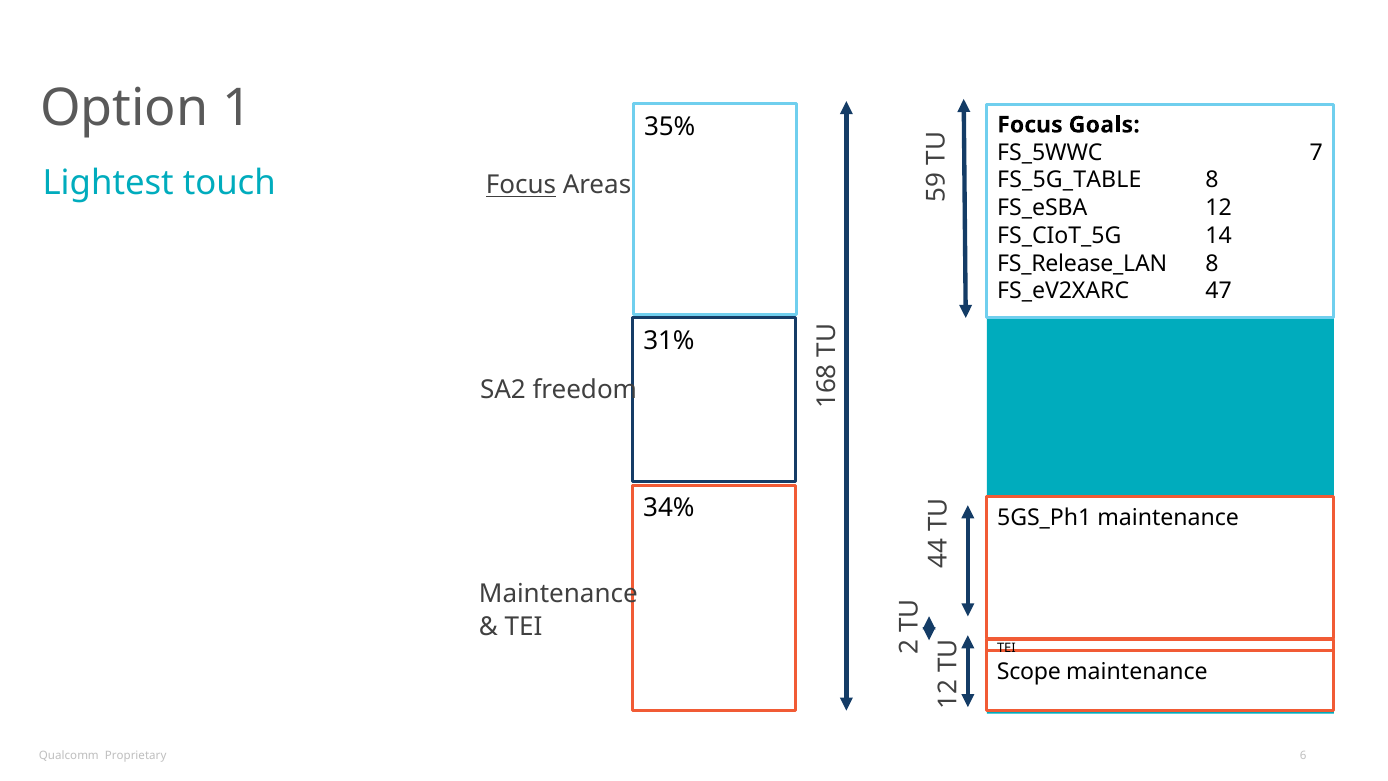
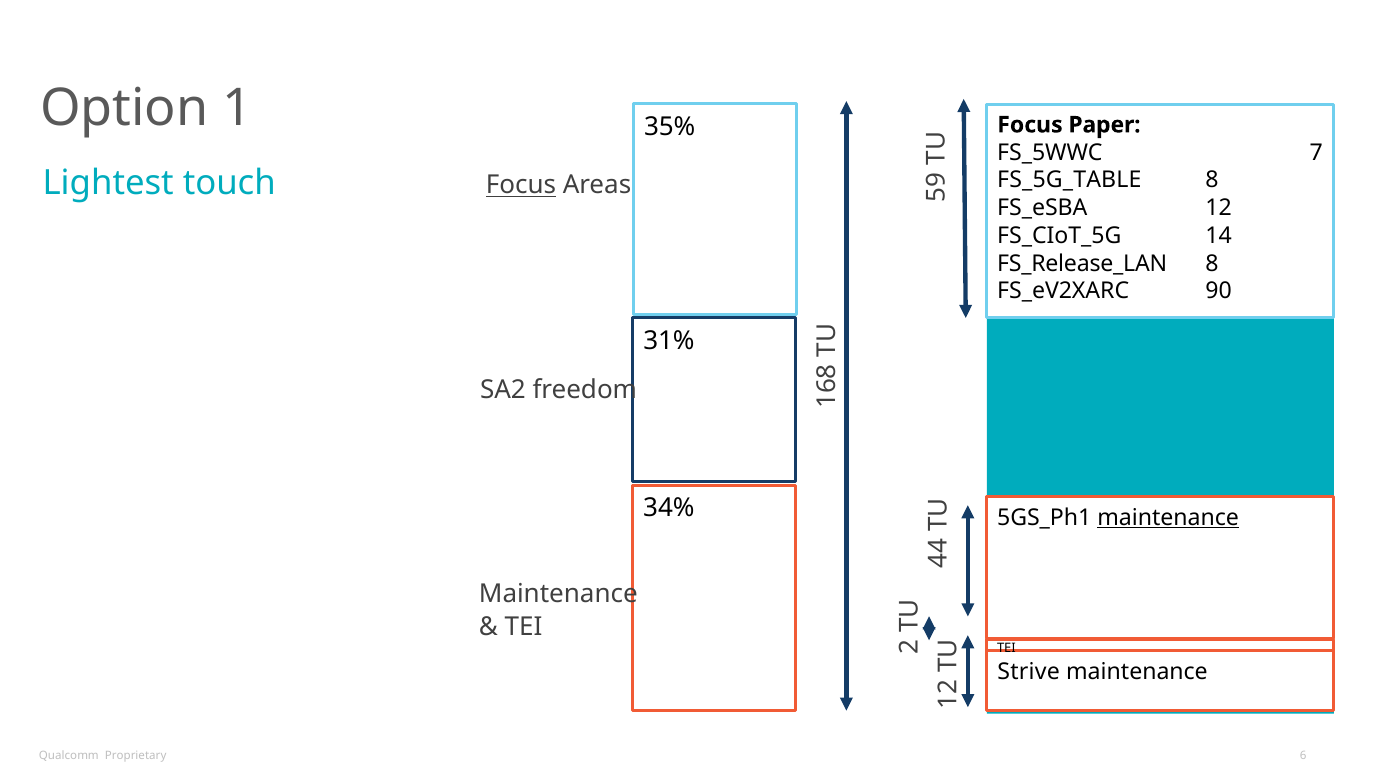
Goals: Goals -> Paper (1104, 125)
47: 47 -> 90 (1219, 291)
maintenance underline: none -> present (1168, 517)
Scope: Scope -> Strive (1029, 671)
